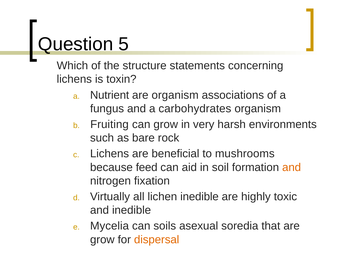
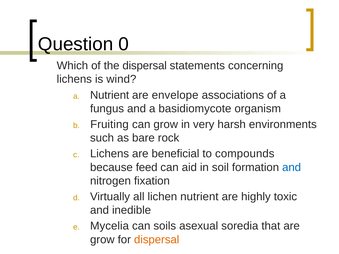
5: 5 -> 0 (124, 44)
the structure: structure -> dispersal (145, 66)
toxin: toxin -> wind (121, 79)
are organism: organism -> envelope (175, 95)
carbohydrates: carbohydrates -> basidiomycote (195, 109)
mushrooms: mushrooms -> compounds (245, 154)
and colour: orange -> blue (292, 167)
lichen inedible: inedible -> nutrient (199, 197)
